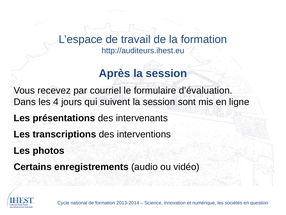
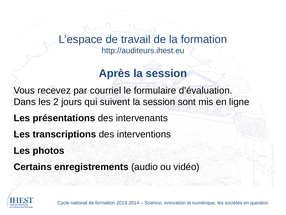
4: 4 -> 2 (56, 102)
